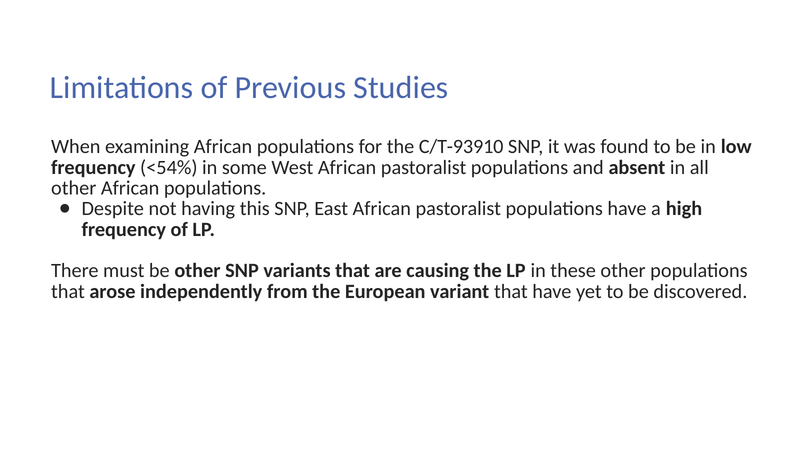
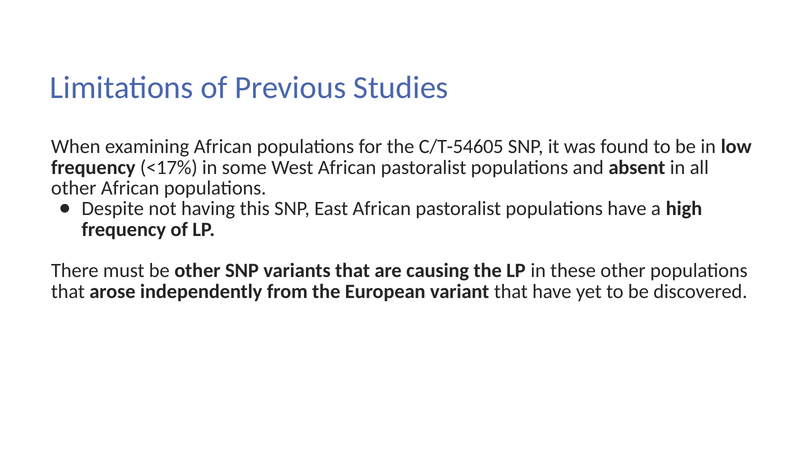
C/T-93910: C/T-93910 -> C/T-54605 (461, 147)
<54%: <54% -> <17% (169, 167)
